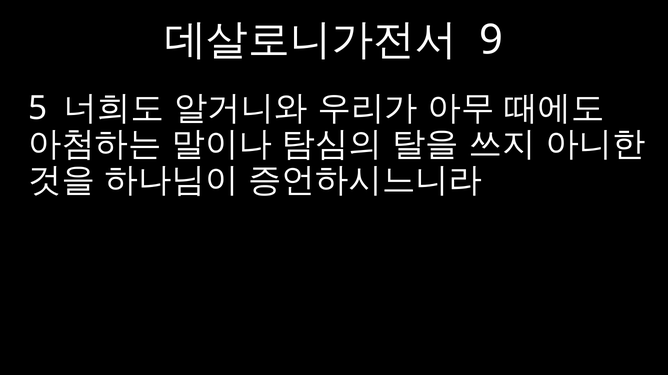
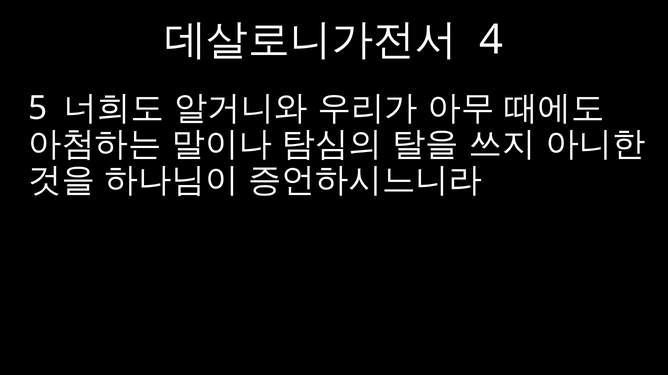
9: 9 -> 4 (491, 40)
